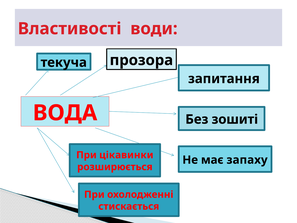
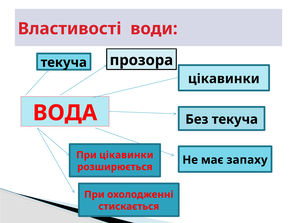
запитання: запитання -> цікавинки (224, 79)
Без зошиті: зошиті -> текуча (235, 119)
